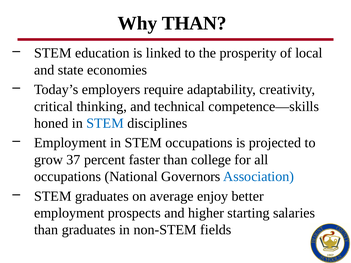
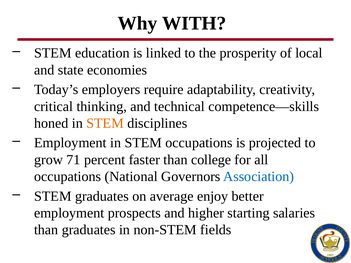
Why THAN: THAN -> WITH (194, 23)
STEM colour: blue -> orange (105, 123)
37: 37 -> 71 (73, 160)
